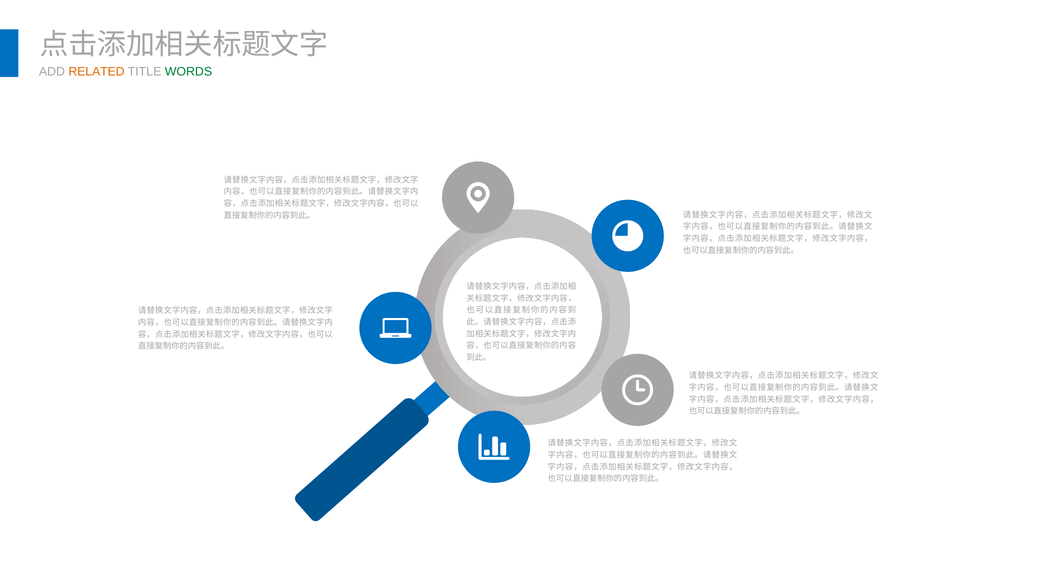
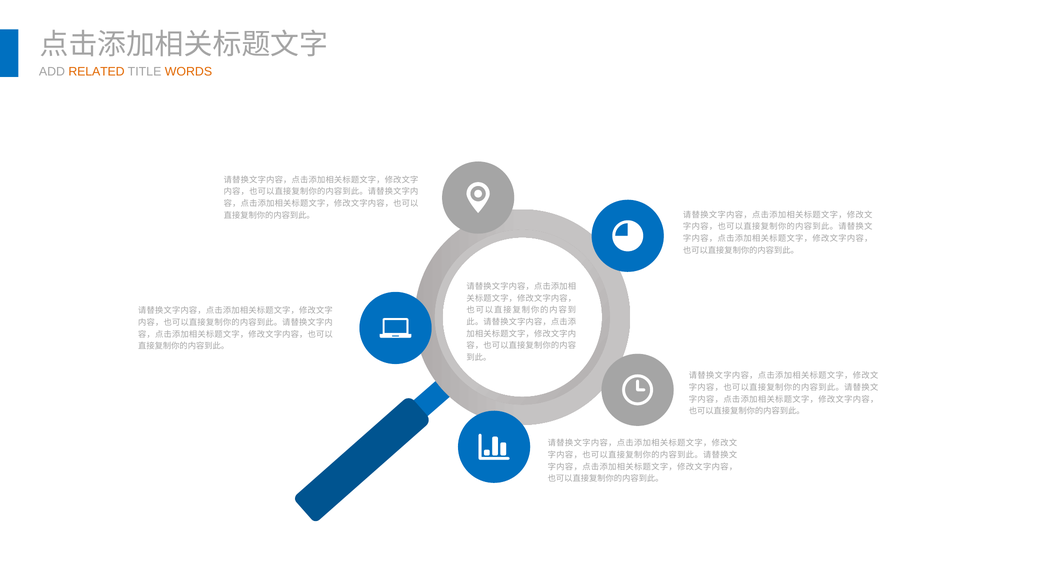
WORDS colour: green -> orange (188, 72)
